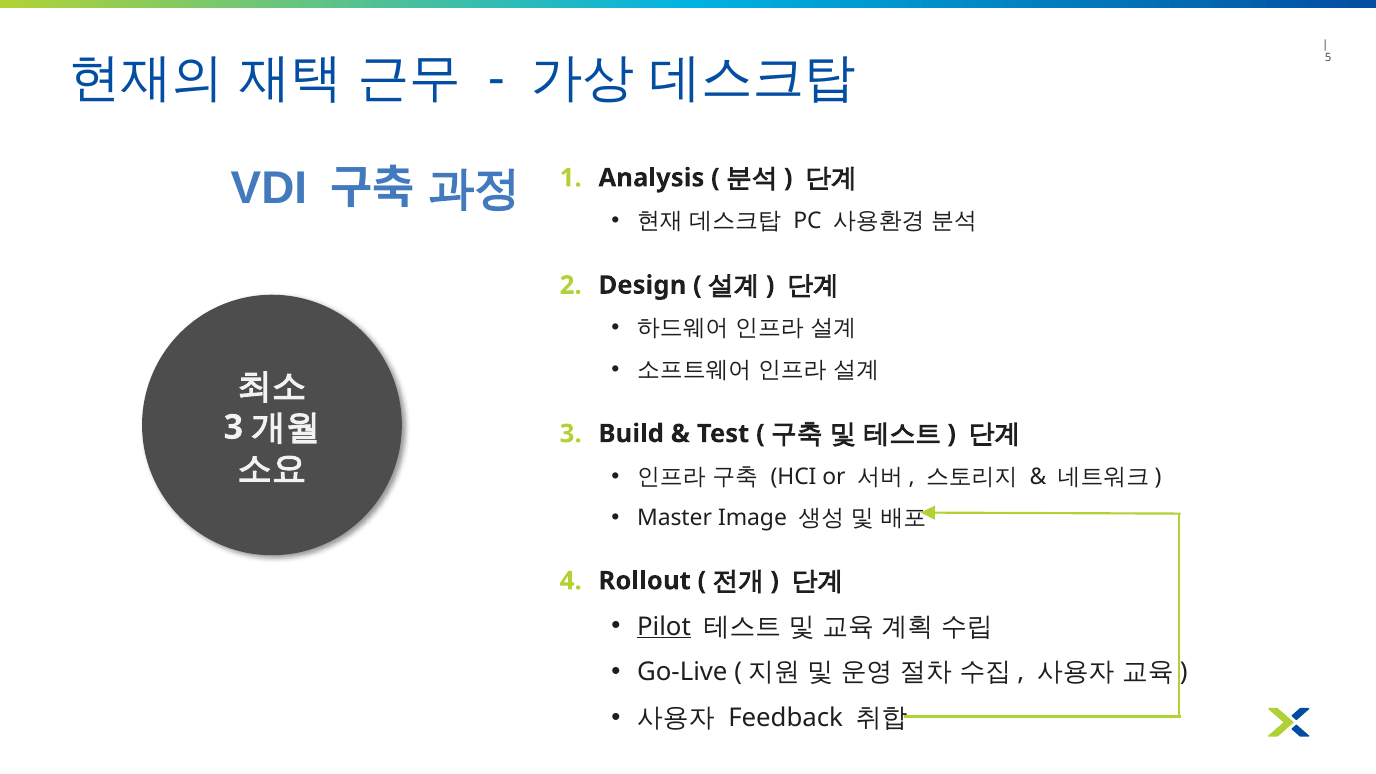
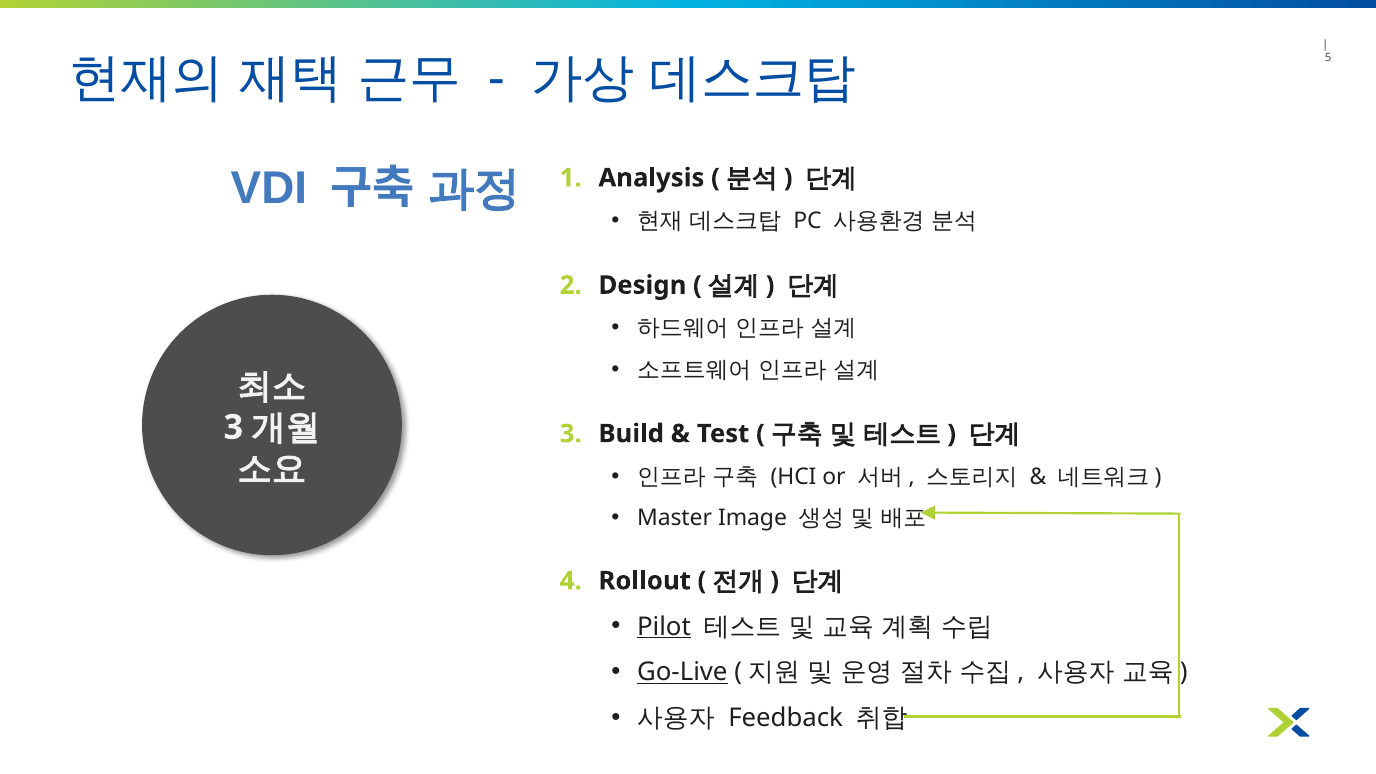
Go-Live underline: none -> present (682, 672)
